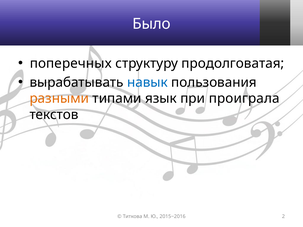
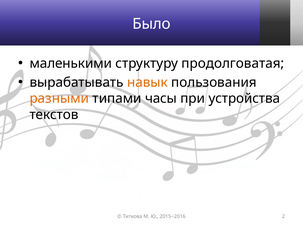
поперечных: поперечных -> маленькими (71, 64)
навык colour: blue -> orange (147, 82)
язык: язык -> часы (161, 99)
проиграла: проиграла -> устройства (244, 99)
